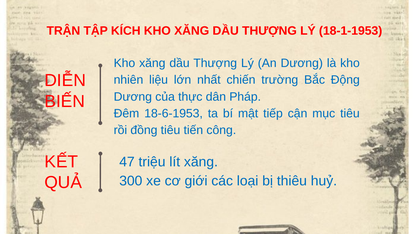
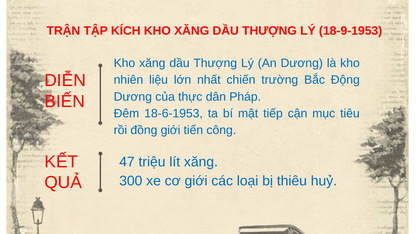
18-1-1953: 18-1-1953 -> 18-9-1953 (351, 31)
đồng tiêu: tiêu -> giới (171, 130)
